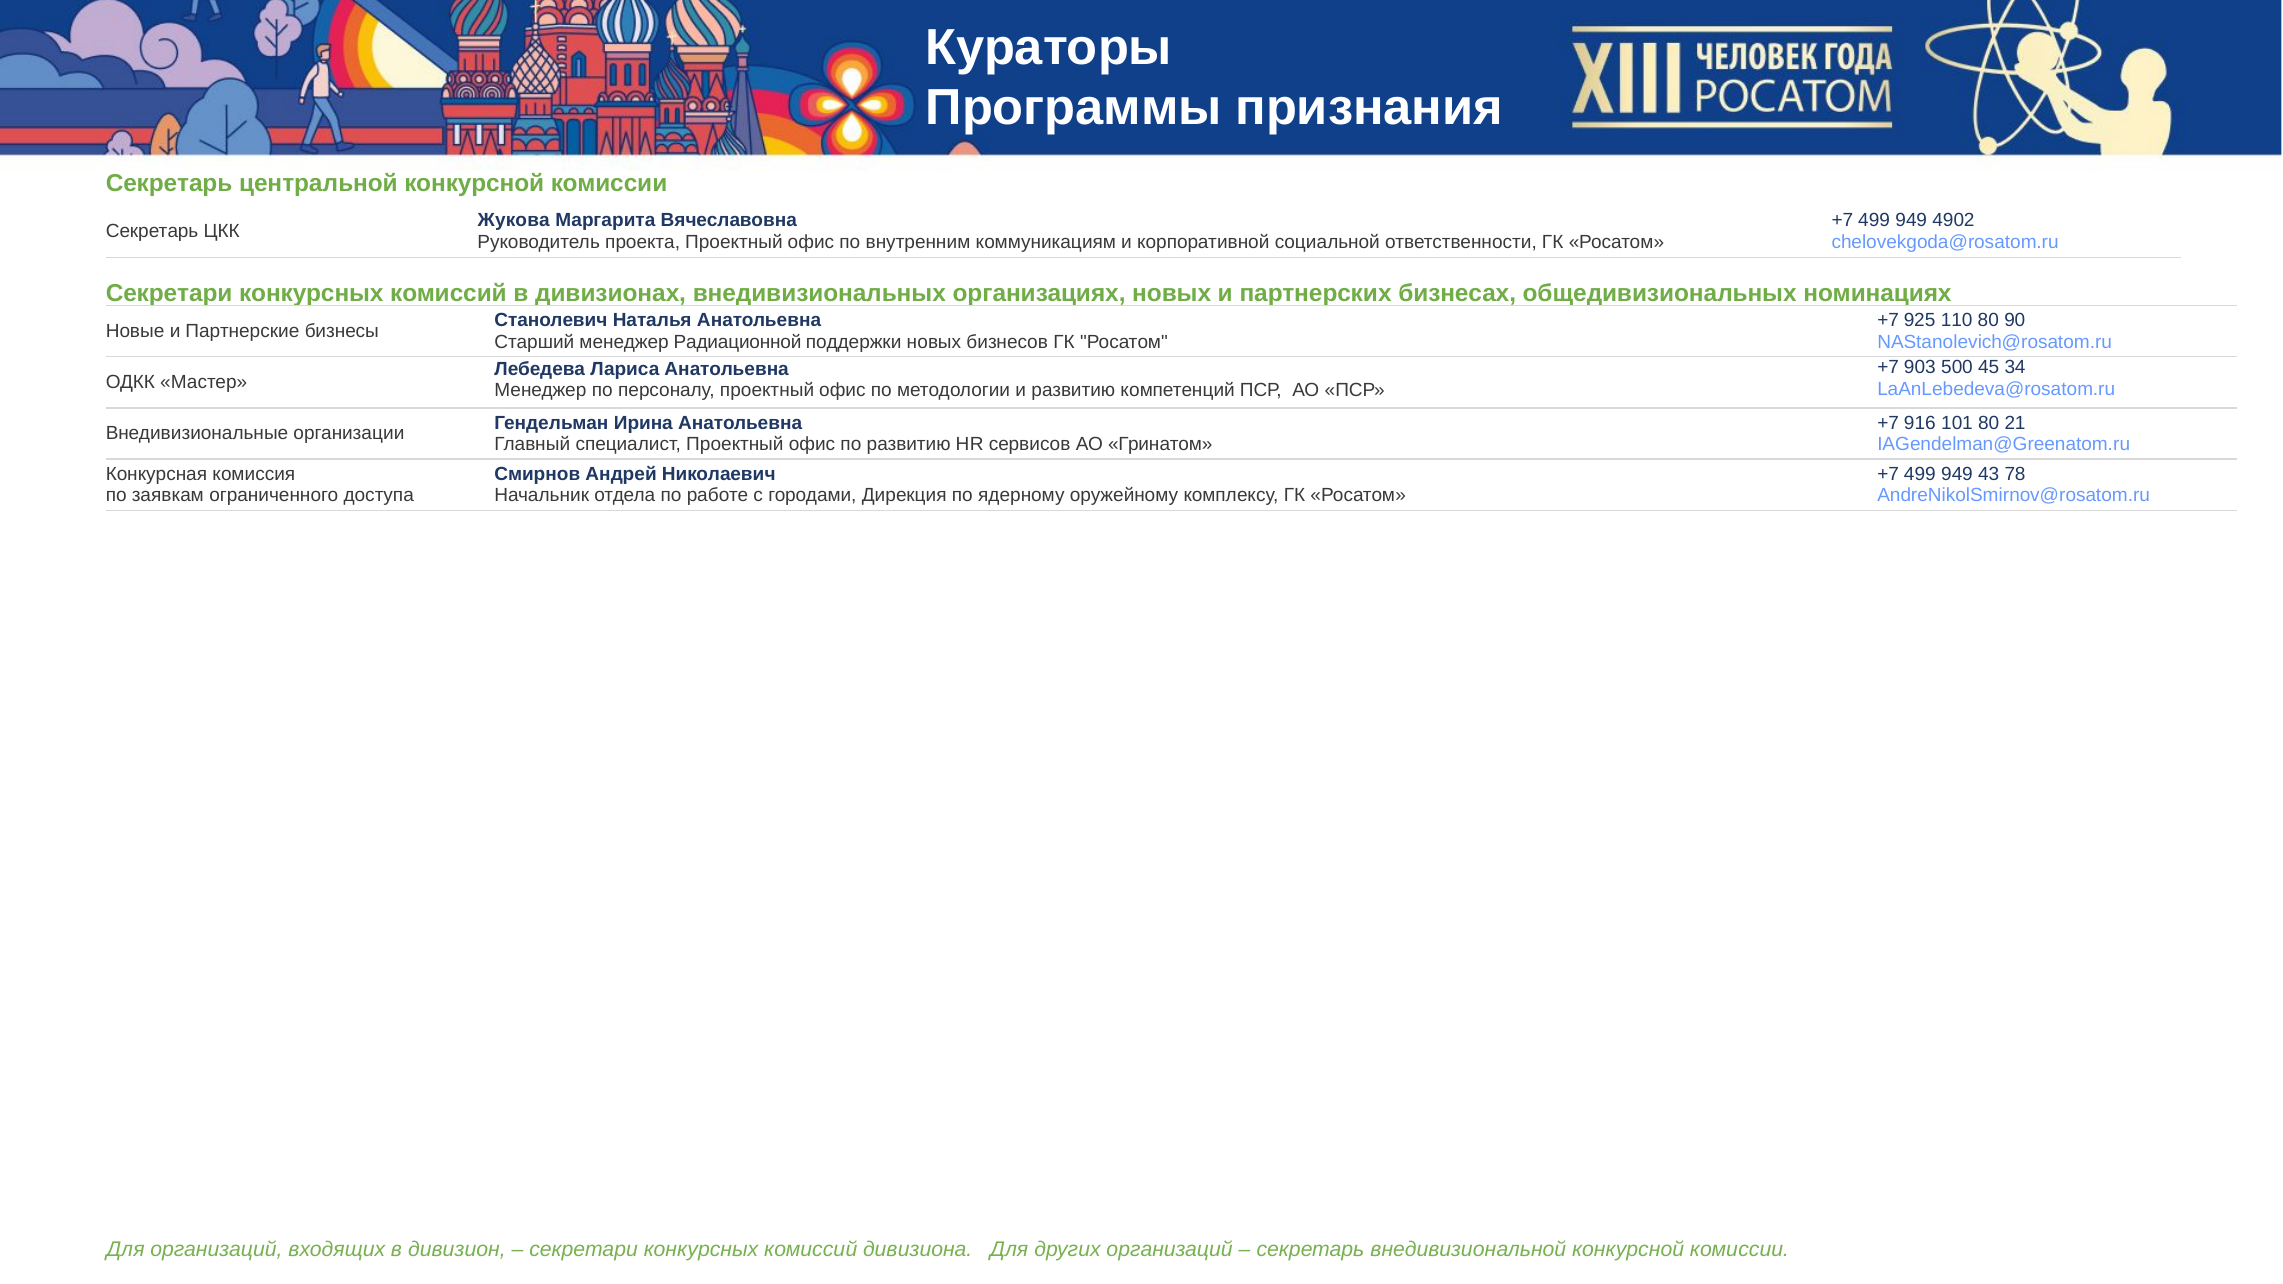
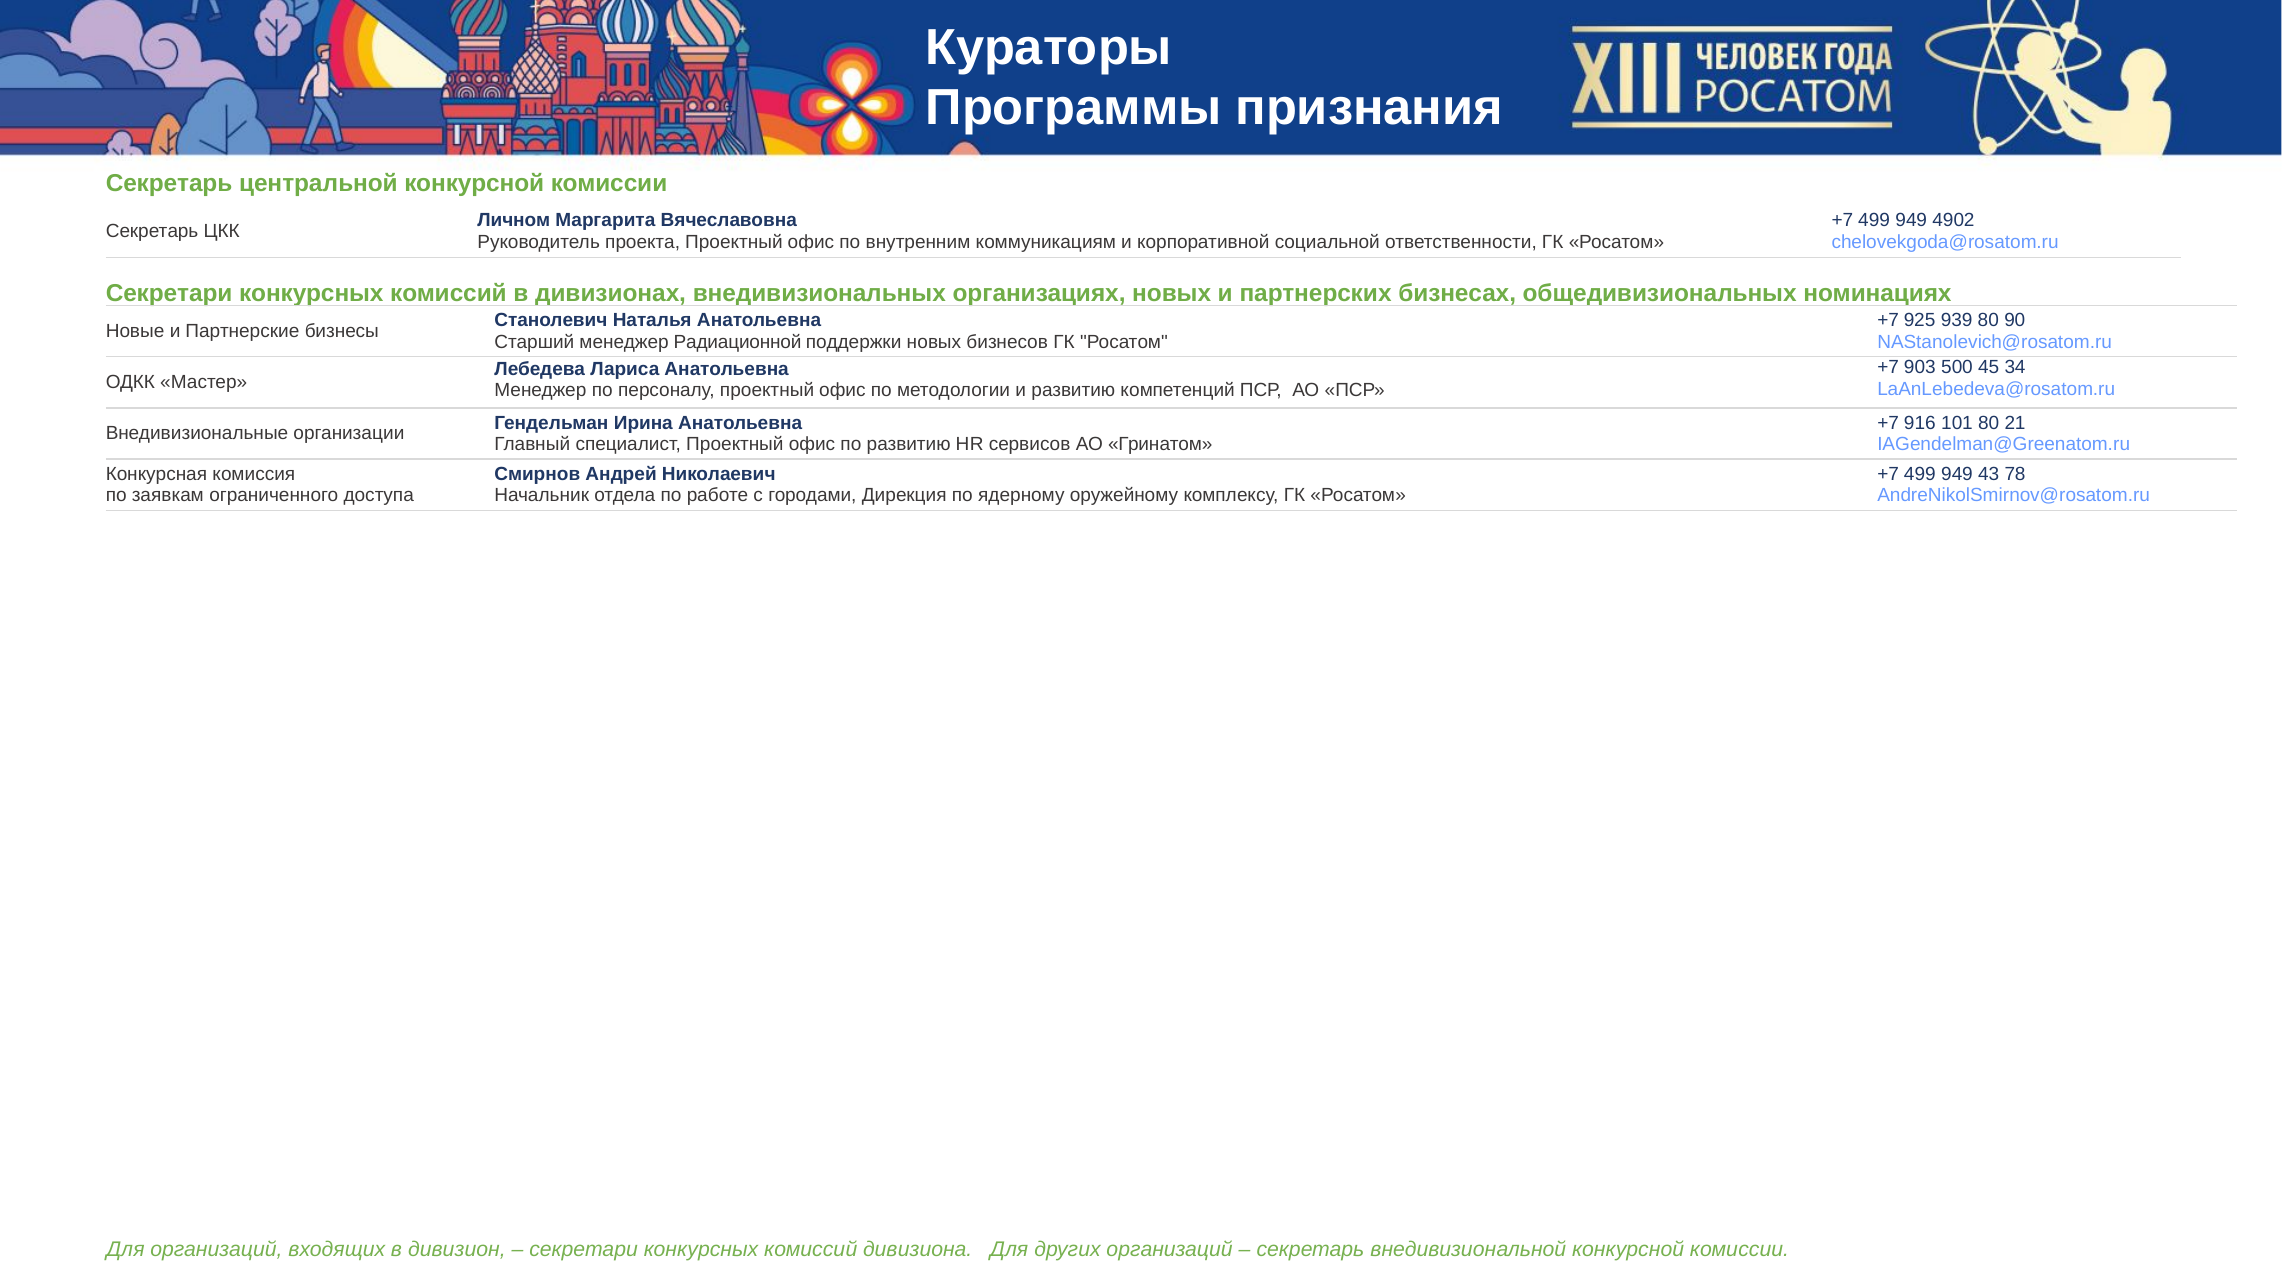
Жукова: Жукова -> Личном (514, 220)
110: 110 -> 939 (1957, 321)
